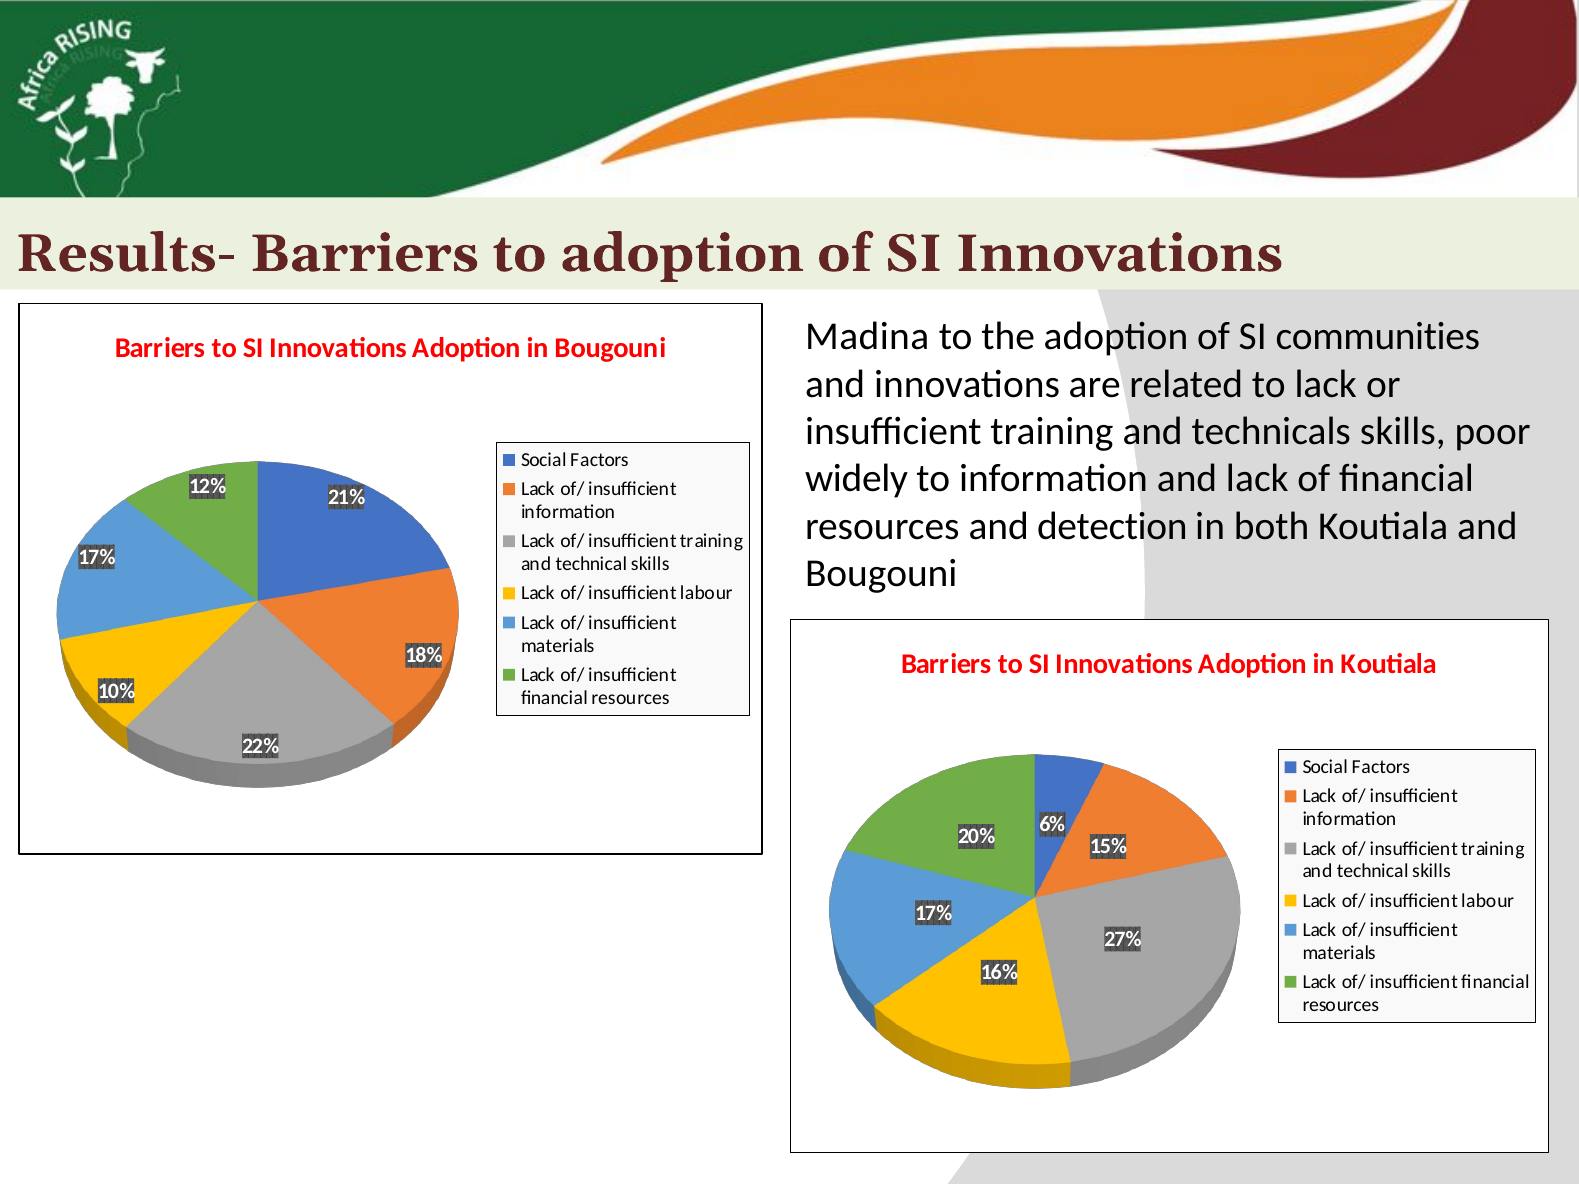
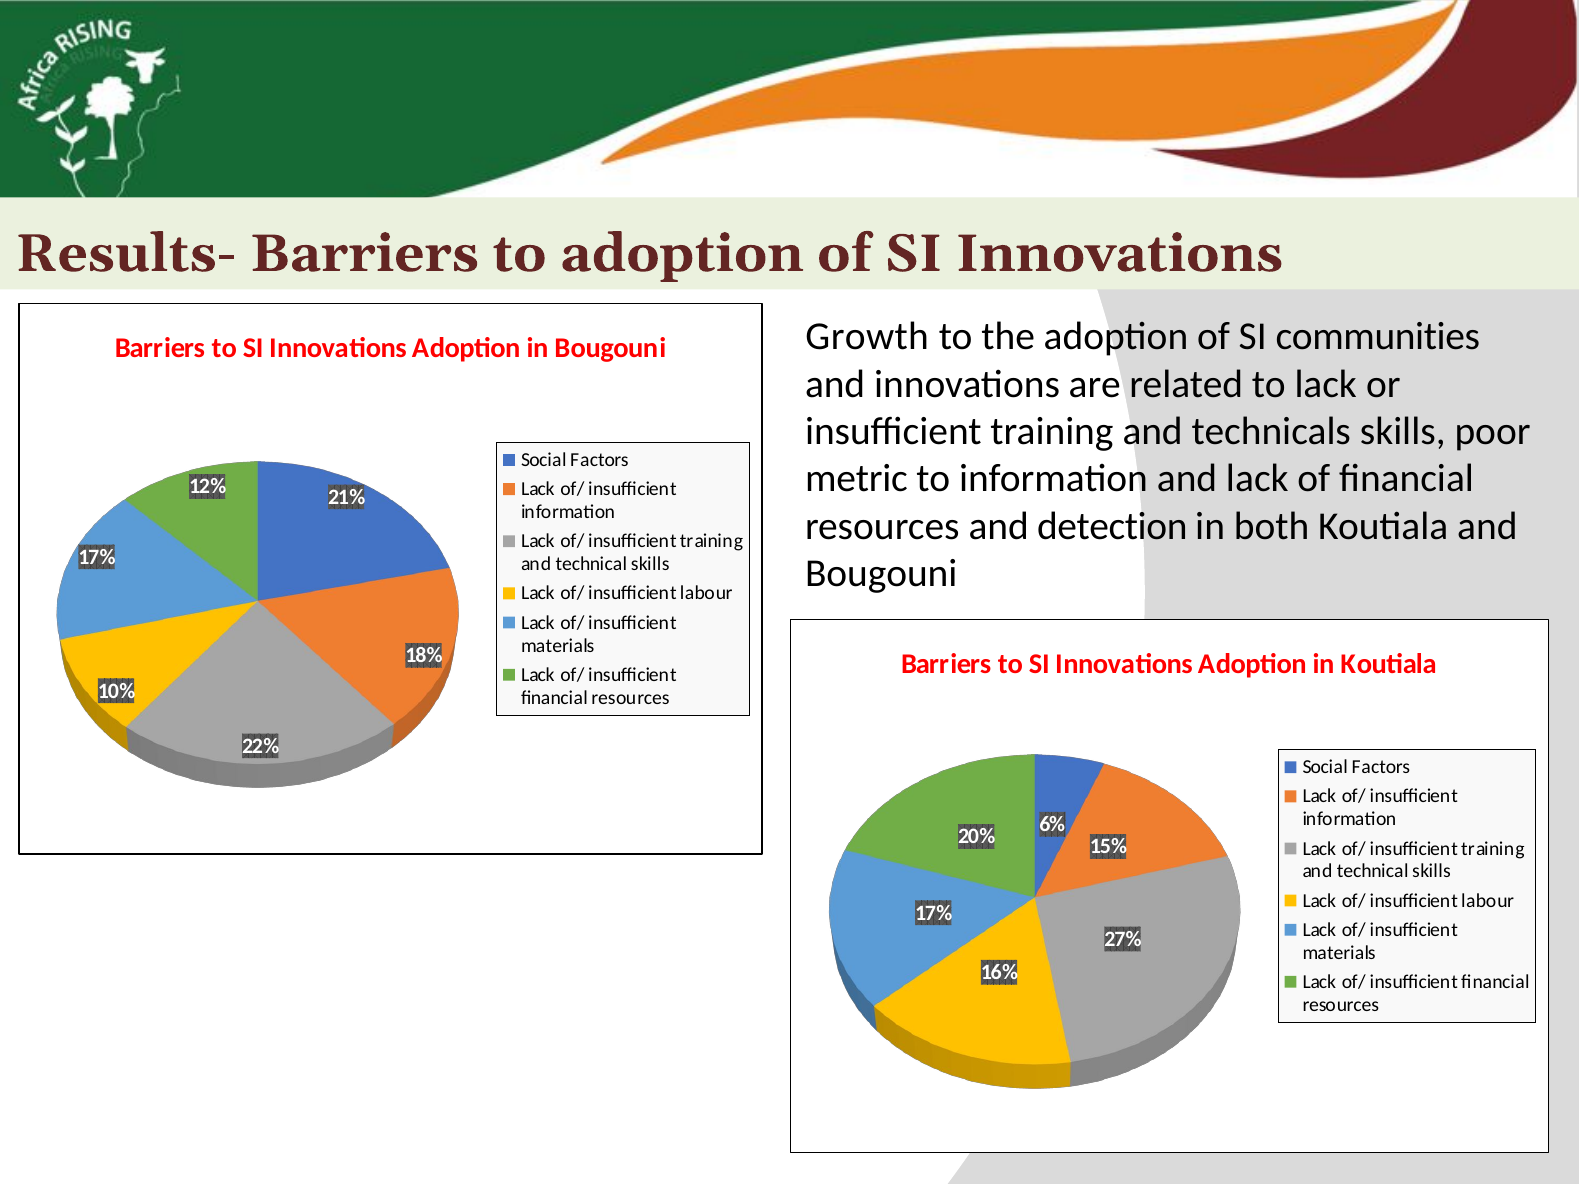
Madina: Madina -> Growth (867, 337)
widely: widely -> metric (856, 479)
